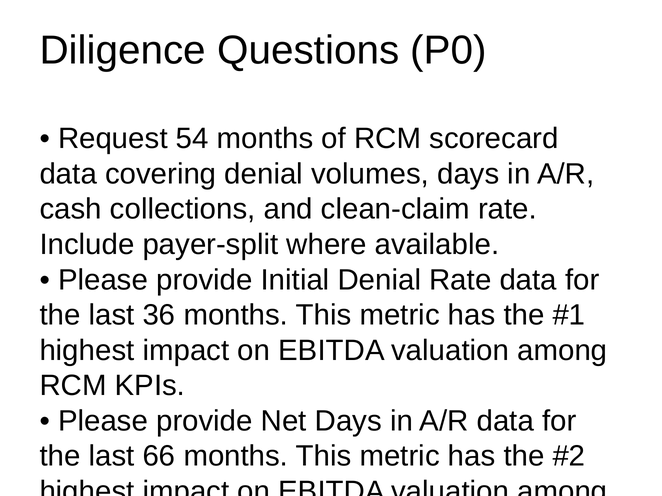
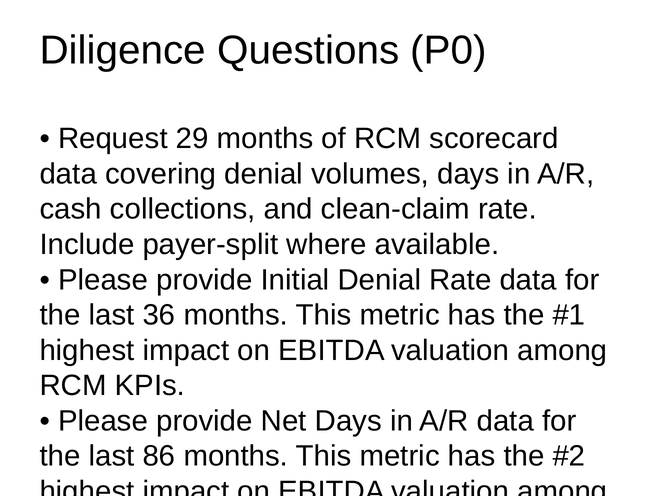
54: 54 -> 29 (192, 139)
66: 66 -> 86 (159, 457)
